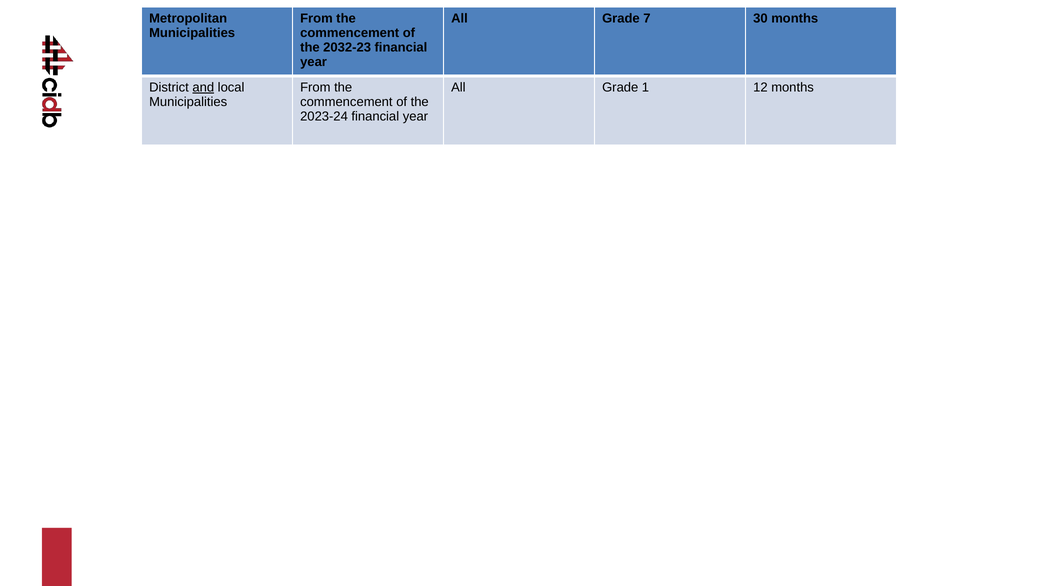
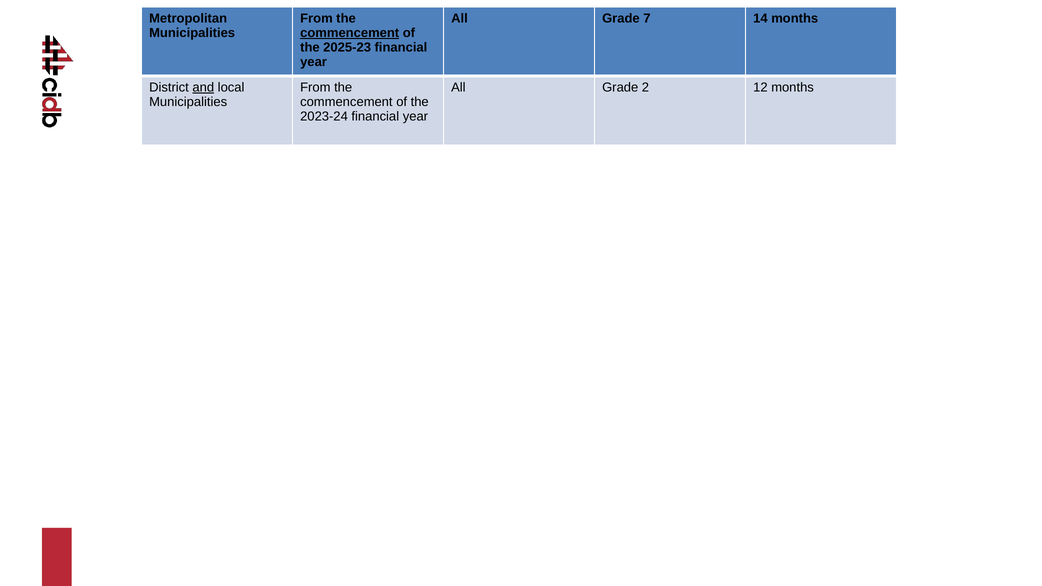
30: 30 -> 14 (760, 18)
commencement underline: none -> present (350, 33)
2032-23: 2032-23 -> 2025-23 (347, 48)
1: 1 -> 2 (645, 87)
